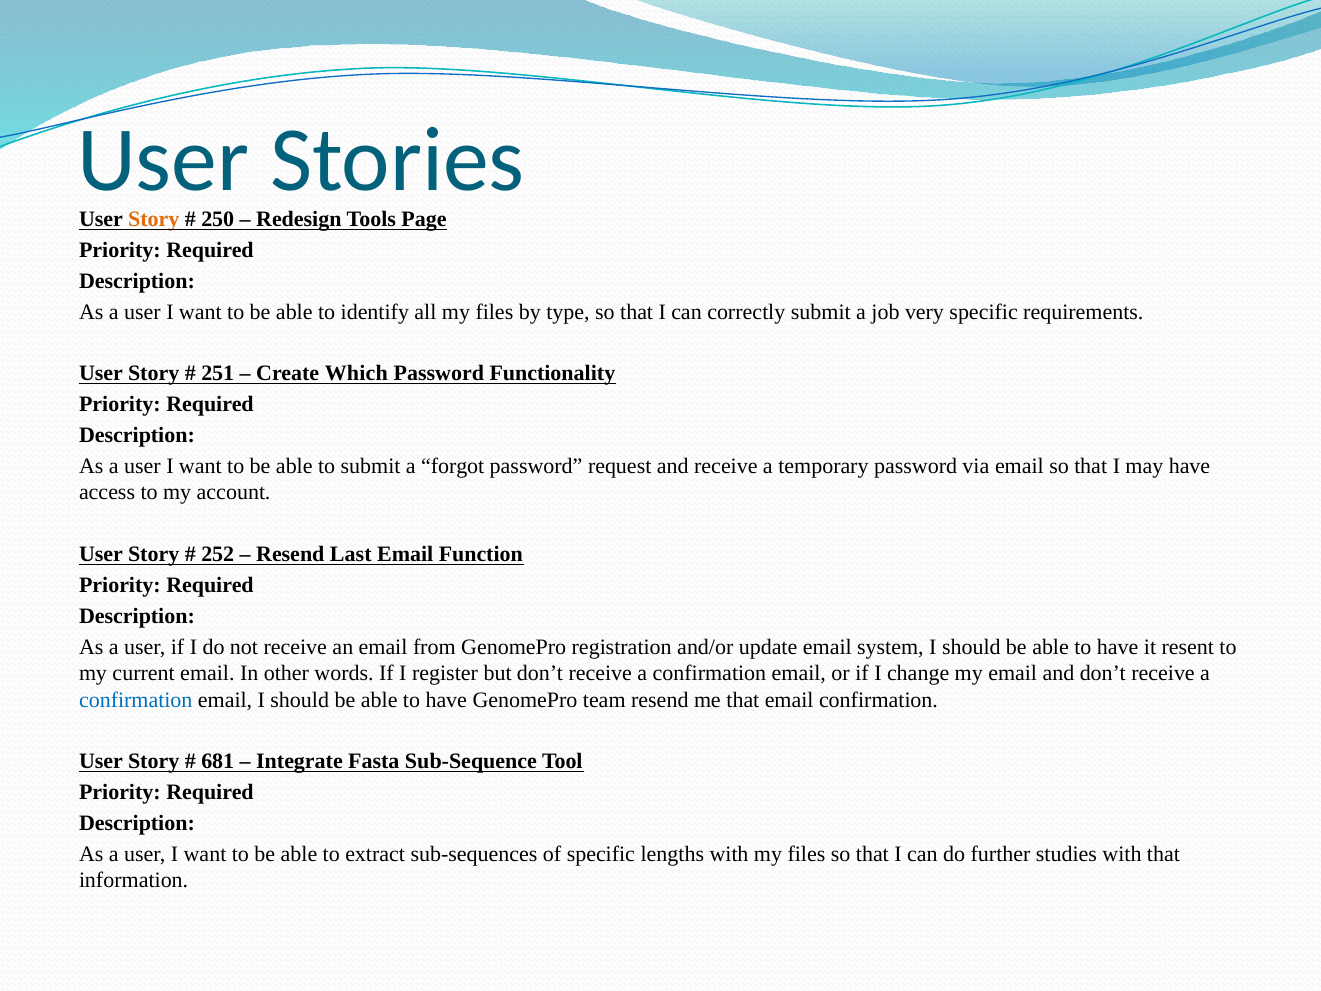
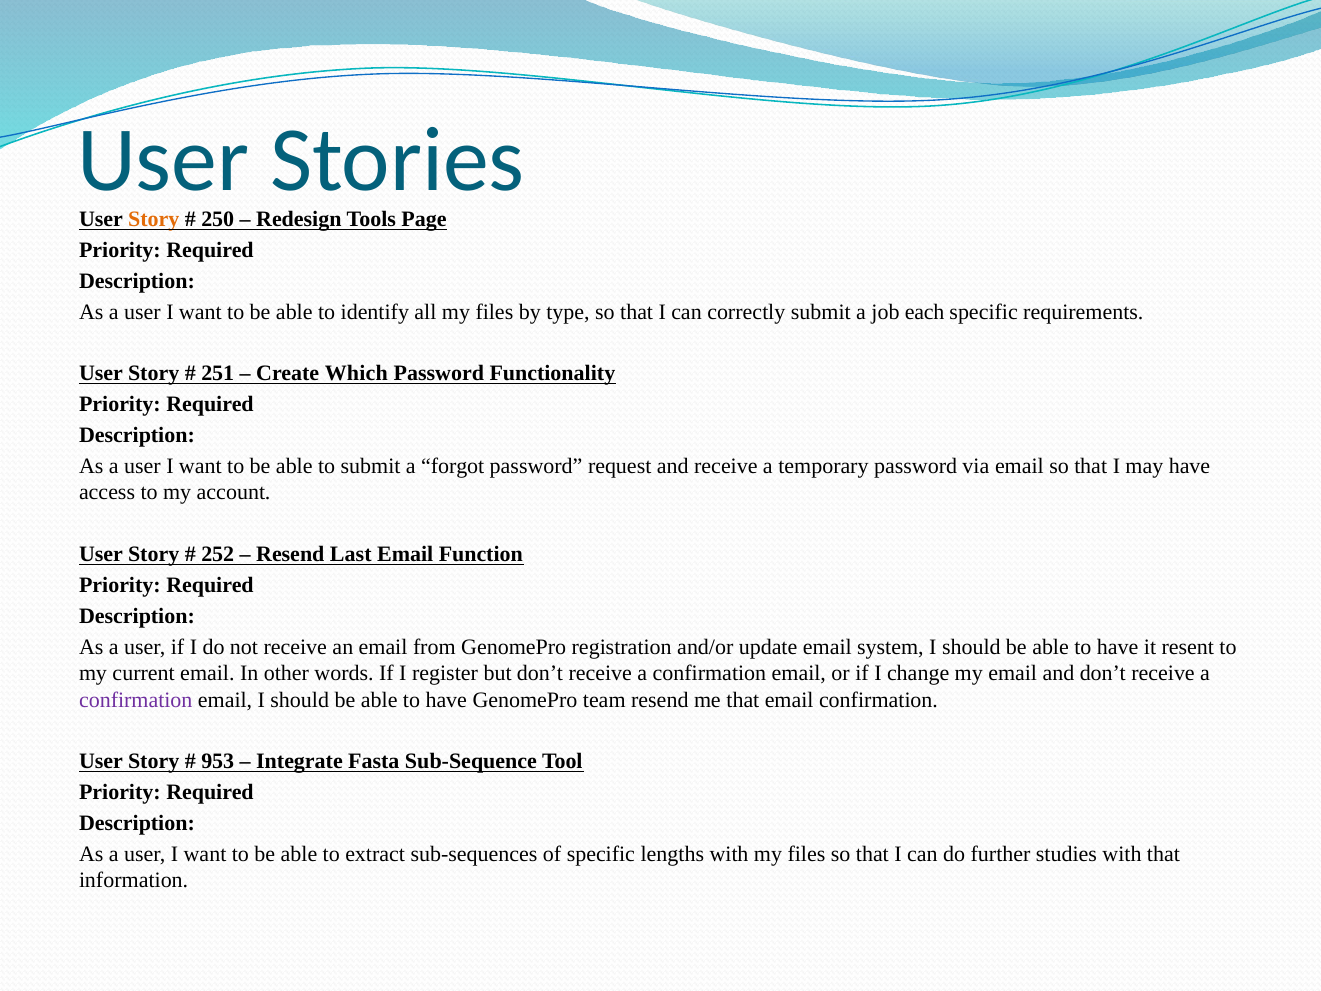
very: very -> each (925, 312)
confirmation colour: blue -> purple (136, 700)
681: 681 -> 953 (218, 761)
